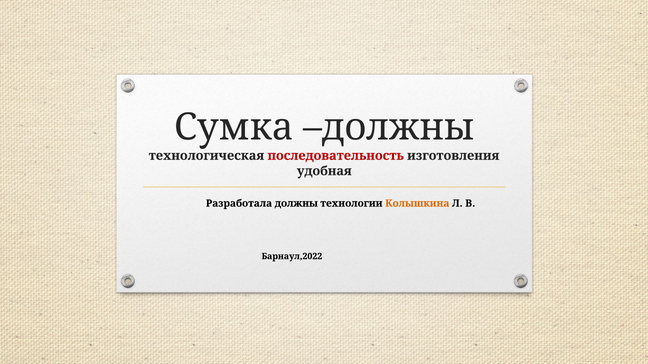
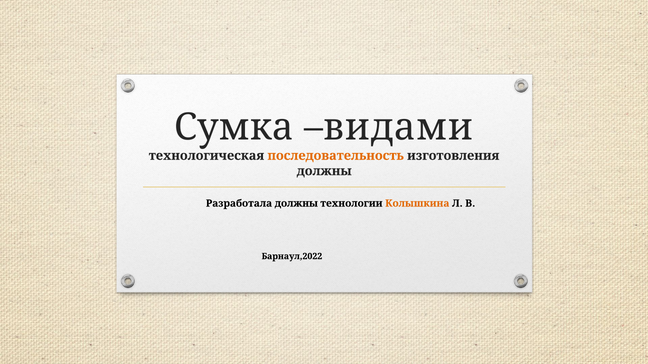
Сумка должны: должны -> видами (389, 127)
последовательность colour: red -> orange (336, 156)
удобная: удобная -> должны (324, 171)
